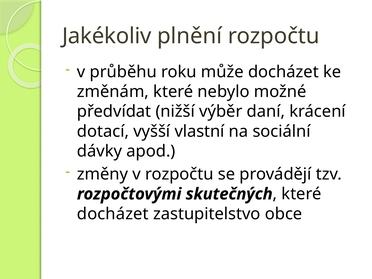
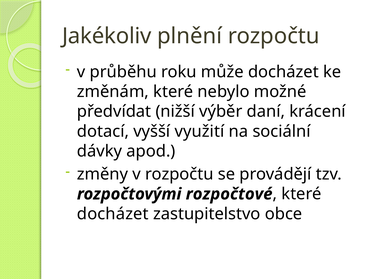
vlastní: vlastní -> využití (199, 131)
skutečných: skutečných -> rozpočtové (229, 194)
